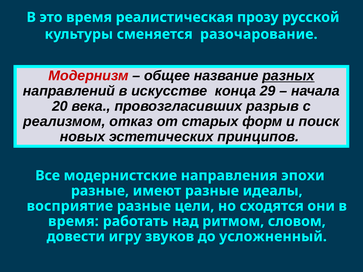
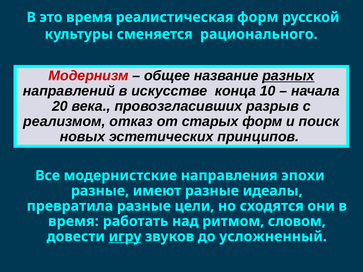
реалистическая прозу: прозу -> форм (258, 17)
разочарование: разочарование -> рационального (259, 34)
29: 29 -> 10 (268, 91)
восприятие: восприятие -> превратила (70, 206)
игру underline: none -> present (125, 237)
